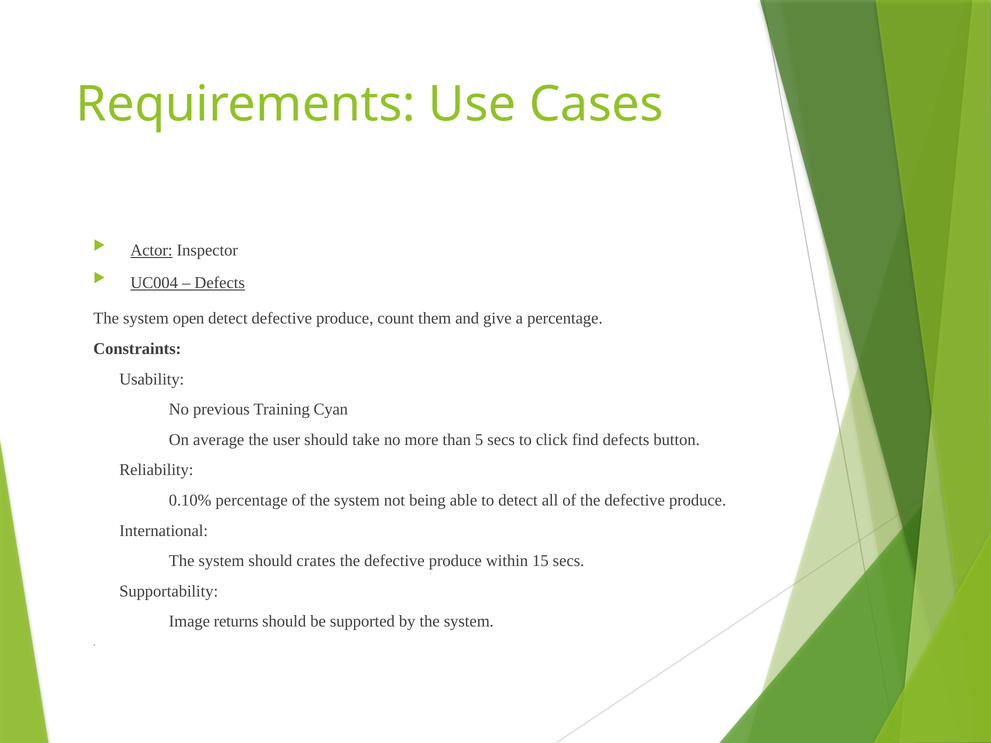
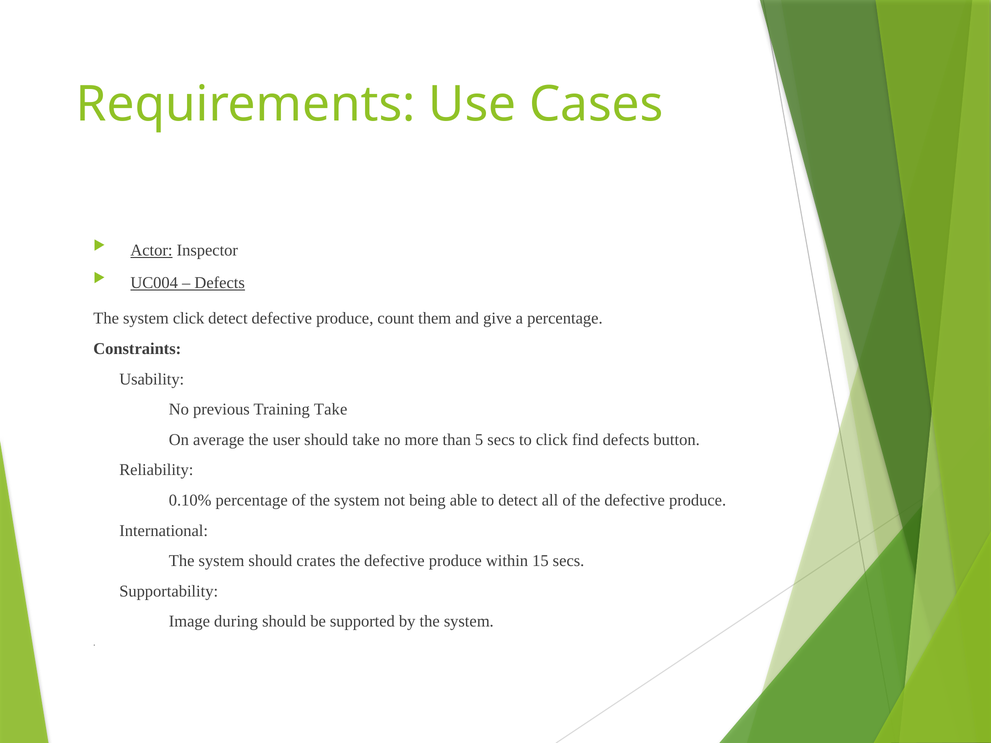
system open: open -> click (189, 319)
Training Cyan: Cyan -> Take (331, 410)
returns: returns -> during (236, 622)
